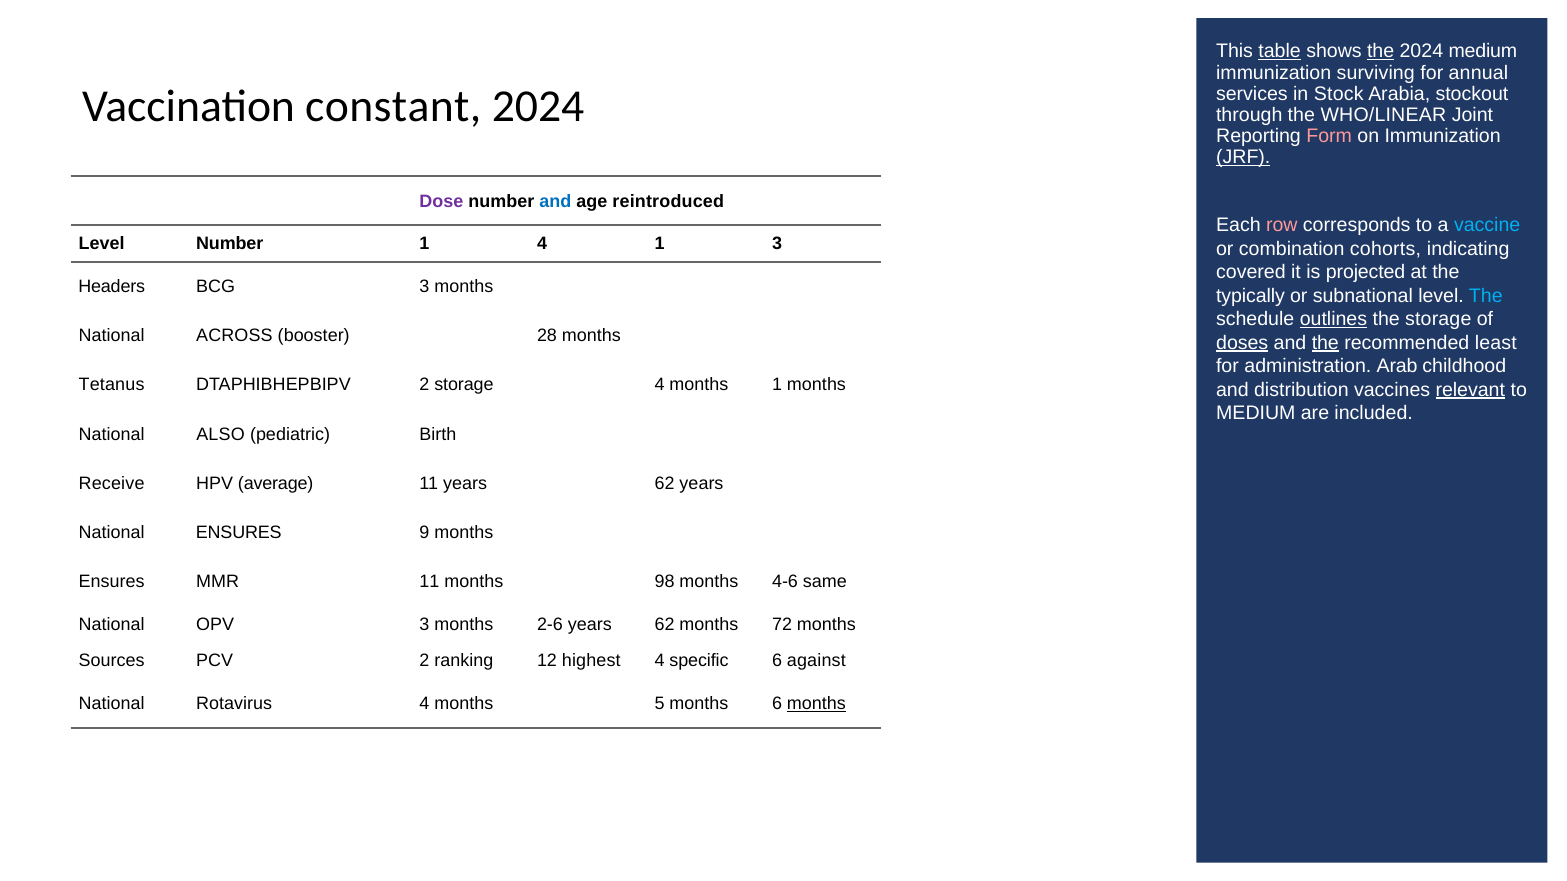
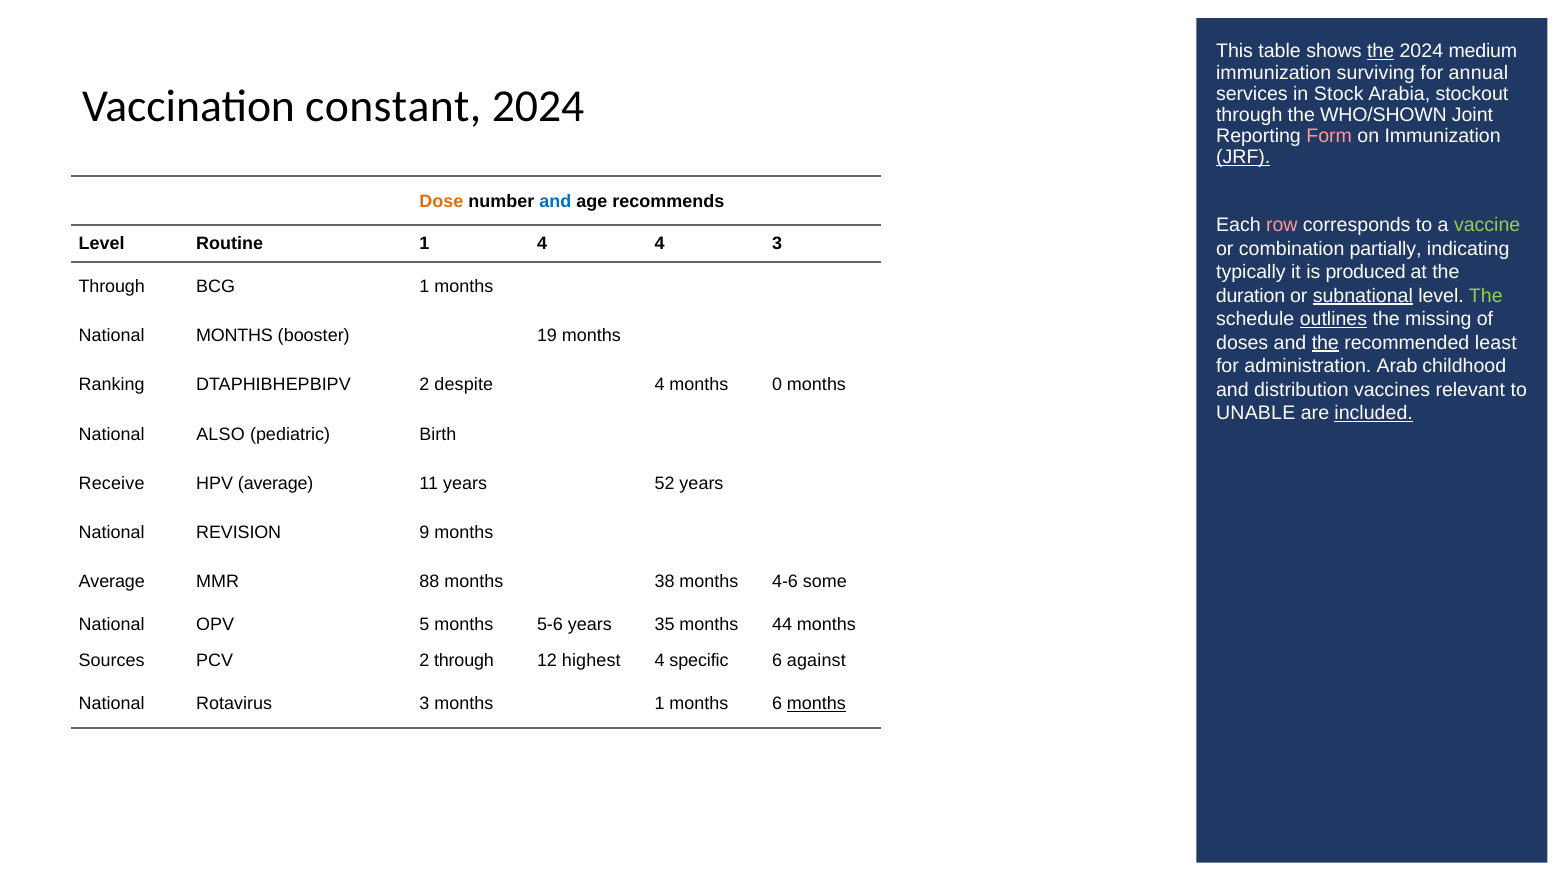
table underline: present -> none (1280, 52)
WHO/LINEAR: WHO/LINEAR -> WHO/SHOWN (1384, 115)
Dose colour: purple -> orange (441, 201)
reintroduced: reintroduced -> recommends (668, 201)
vaccine colour: light blue -> light green (1487, 225)
Level Number: Number -> Routine (230, 244)
4 1: 1 -> 4 (660, 244)
cohorts: cohorts -> partially (1386, 249)
covered: covered -> typically (1251, 272)
projected: projected -> produced (1366, 272)
Headers: Headers -> Through (112, 287)
BCG 3: 3 -> 1 (424, 287)
typically: typically -> duration (1251, 296)
subnational underline: none -> present (1363, 296)
The colour: light blue -> light green (1486, 296)
the storage: storage -> missing (1438, 319)
National ACROSS: ACROSS -> MONTHS (235, 336)
28: 28 -> 19 (547, 336)
doses underline: present -> none (1242, 343)
Tetanus: Tetanus -> Ranking (112, 385)
2 storage: storage -> despite (464, 385)
months 1: 1 -> 0 (777, 385)
relevant underline: present -> none (1470, 390)
MEDIUM: MEDIUM -> UNABLE (1256, 413)
included underline: none -> present (1374, 413)
11 years 62: 62 -> 52 (665, 484)
National ENSURES: ENSURES -> REVISION (239, 533)
Ensures: Ensures -> Average (112, 582)
MMR 11: 11 -> 88 (429, 582)
98: 98 -> 38 (665, 582)
same: same -> some (825, 582)
OPV 3: 3 -> 5 (424, 625)
2-6: 2-6 -> 5-6 (550, 625)
62: 62 -> 35 (665, 625)
72: 72 -> 44 (782, 625)
2 ranking: ranking -> through (464, 661)
Rotavirus 4: 4 -> 3 (424, 704)
months 5: 5 -> 1 (660, 704)
